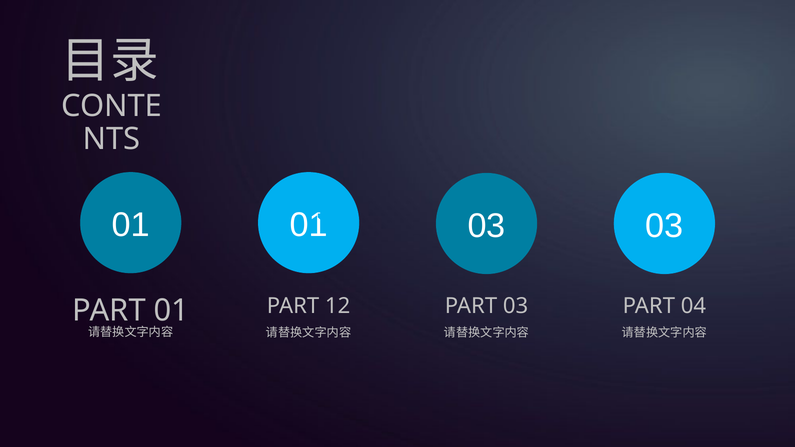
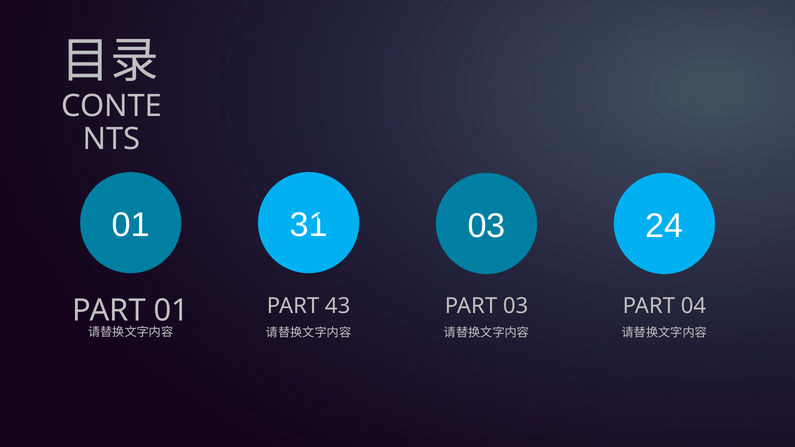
01 01: 01 -> 31 (309, 225)
03 03: 03 -> 24 (664, 226)
12: 12 -> 43 (338, 306)
